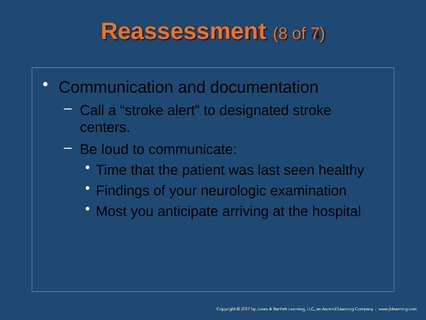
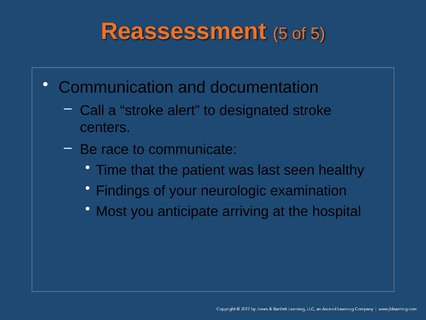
Reassessment 8: 8 -> 5 (280, 34)
of 7: 7 -> 5 (318, 34)
loud: loud -> race (115, 149)
